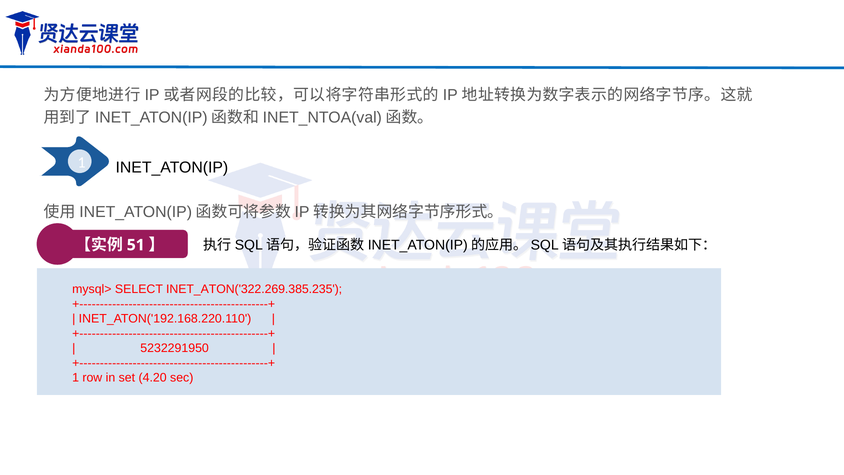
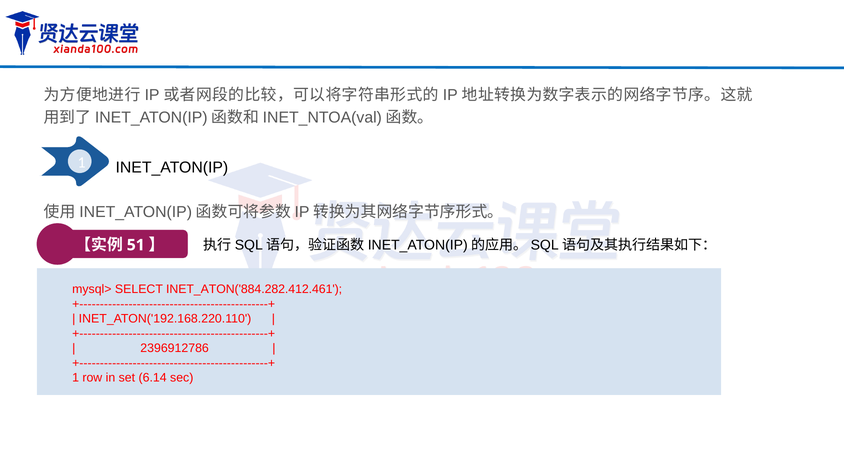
INET_ATON('322.269.385.235: INET_ATON('322.269.385.235 -> INET_ATON('884.282.412.461 (254, 289)
5232291950: 5232291950 -> 2396912786 (175, 348)
4.20: 4.20 -> 6.14 (153, 378)
